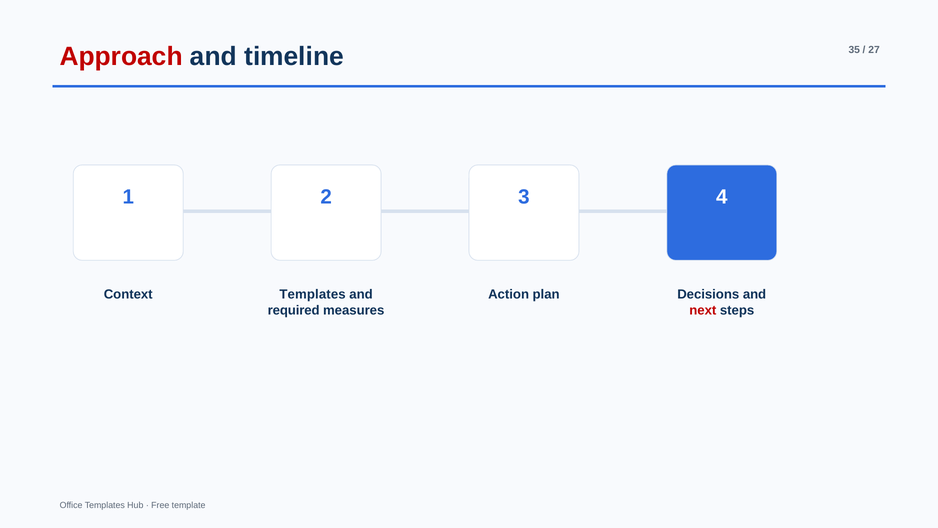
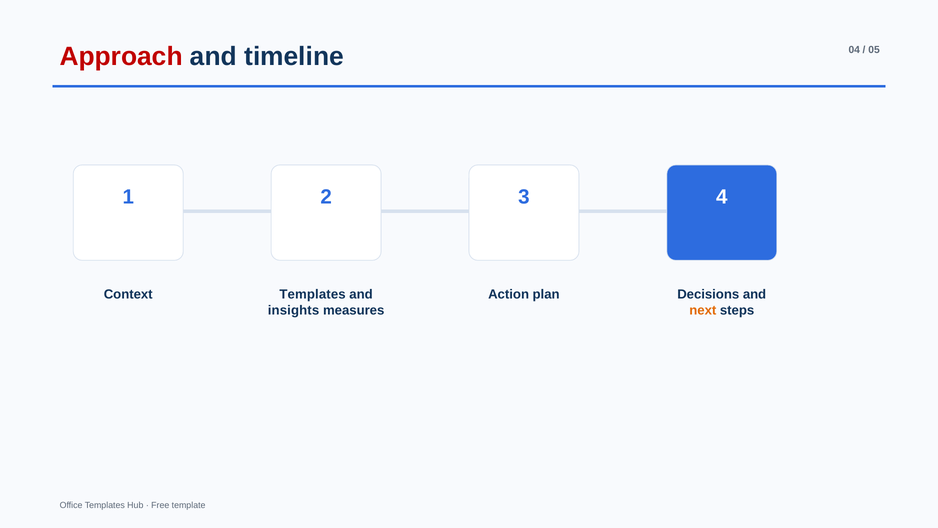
35: 35 -> 04 (854, 50)
27: 27 -> 05 (874, 50)
required: required -> insights (294, 310)
next colour: red -> orange (703, 310)
